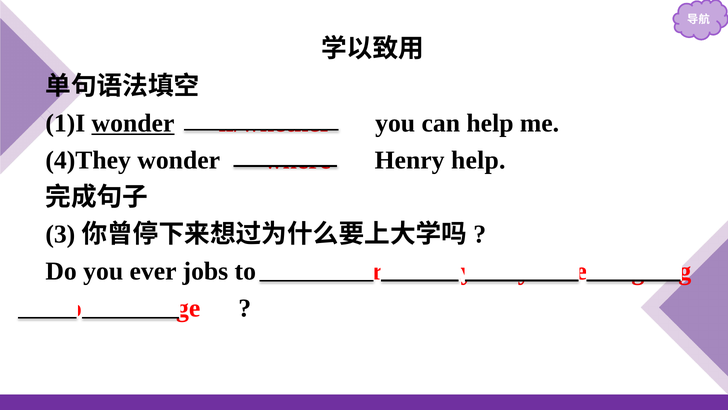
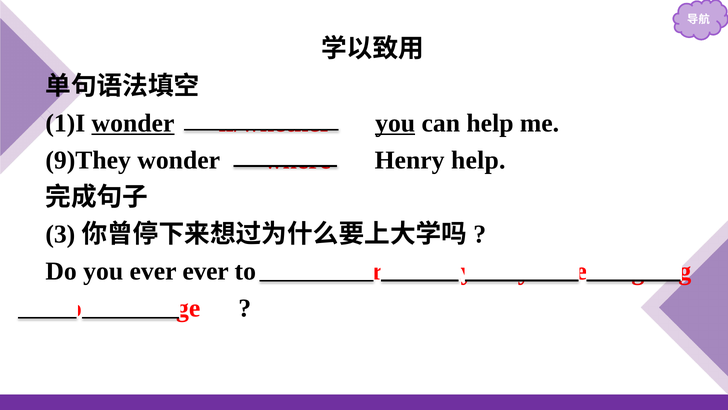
you underline: none -> present (395, 123)
4)They: 4)They -> 9)They (88, 160)
ever jobs: jobs -> ever (206, 271)
